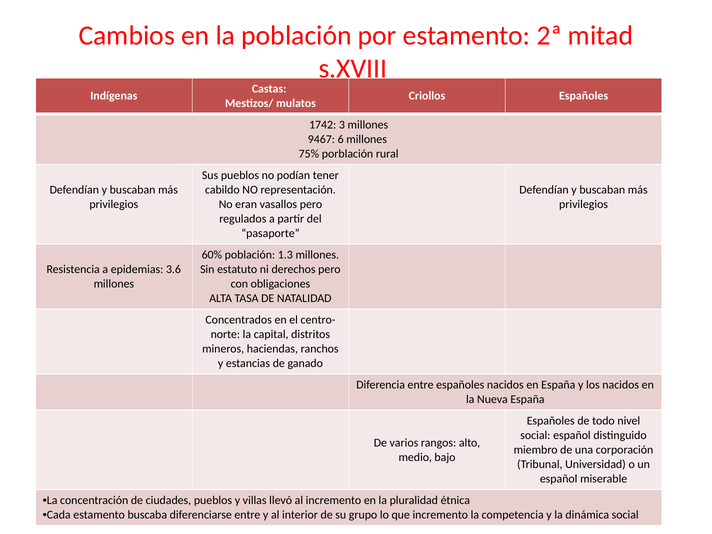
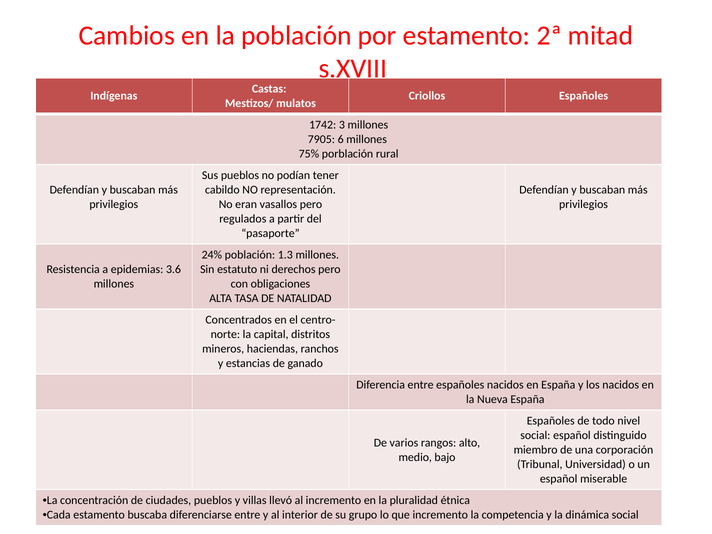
9467: 9467 -> 7905 (321, 139)
60%: 60% -> 24% (212, 255)
